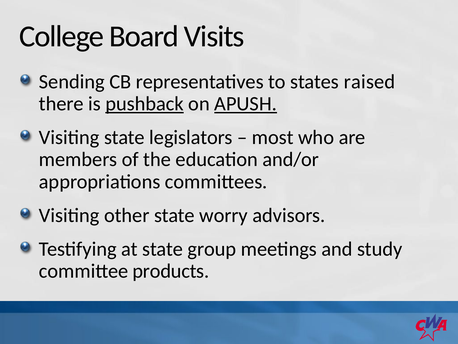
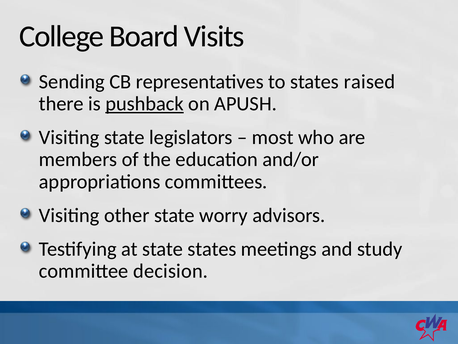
APUSH underline: present -> none (246, 104)
state group: group -> states (212, 249)
products: products -> decision (171, 271)
